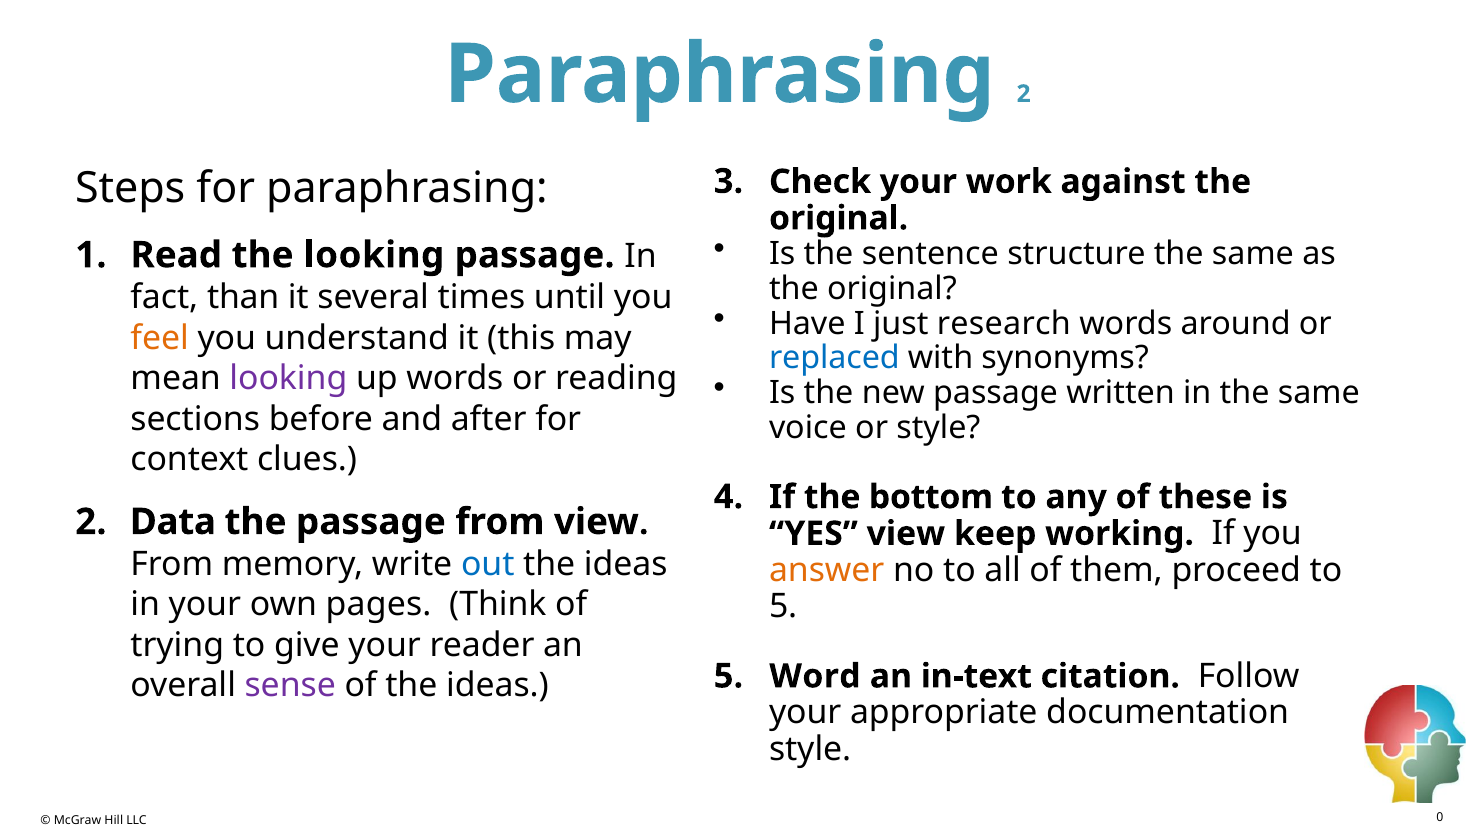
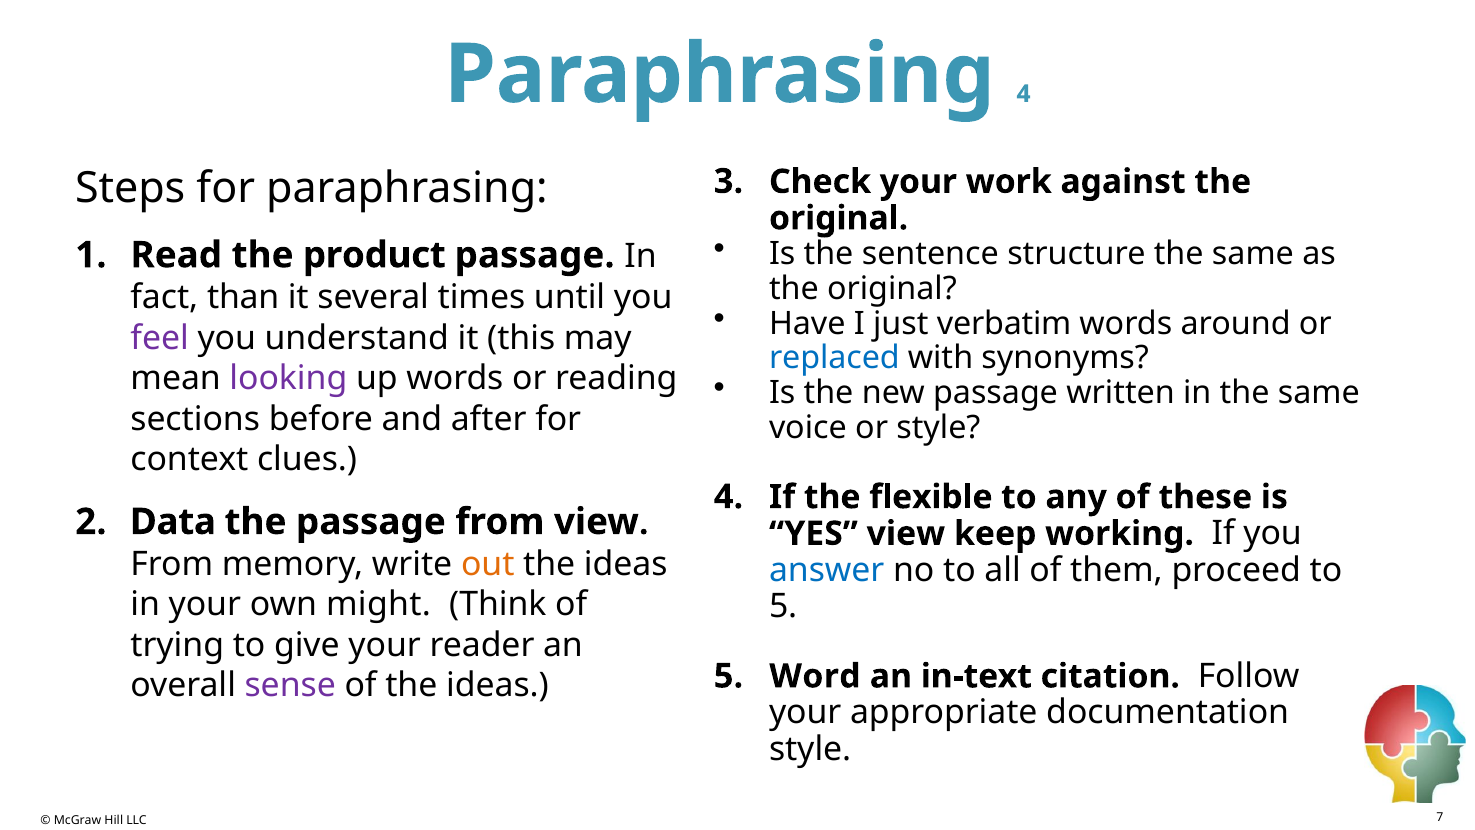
Paraphrasing 2: 2 -> 4 (1024, 94)
the looking: looking -> product (374, 255)
research: research -> verbatim (1004, 323)
feel colour: orange -> purple (160, 338)
bottom: bottom -> flexible (931, 497)
out colour: blue -> orange (488, 564)
answer colour: orange -> blue (827, 570)
pages: pages -> might (378, 604)
0: 0 -> 7 (1440, 817)
